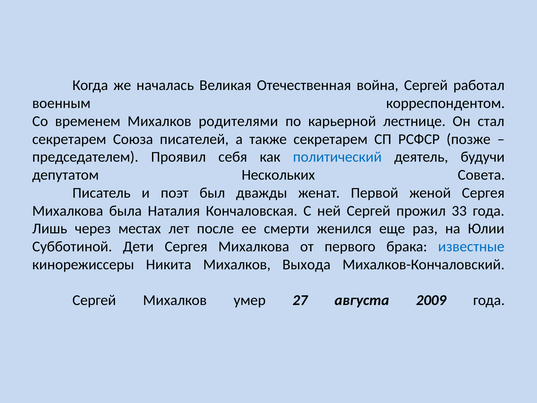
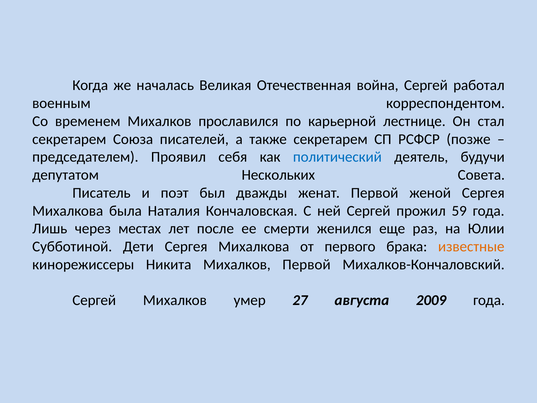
родителями: родителями -> прославился (238, 121)
33: 33 -> 59 (459, 211)
известные colour: blue -> orange (471, 246)
Михалков Выхода: Выхода -> Первой (306, 264)
